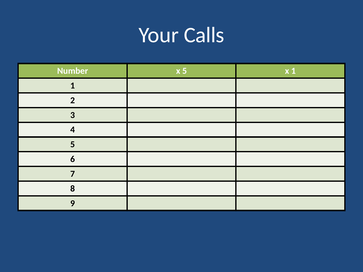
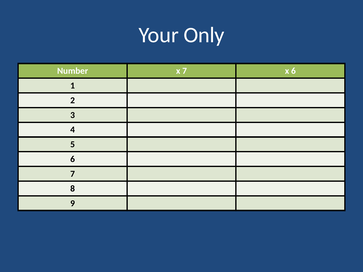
Calls: Calls -> Only (204, 35)
x 5: 5 -> 7 (185, 71)
x 1: 1 -> 6 (293, 71)
